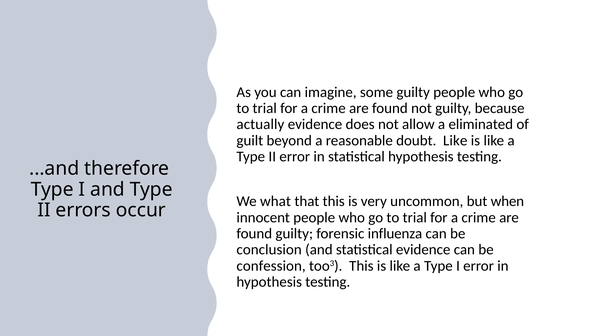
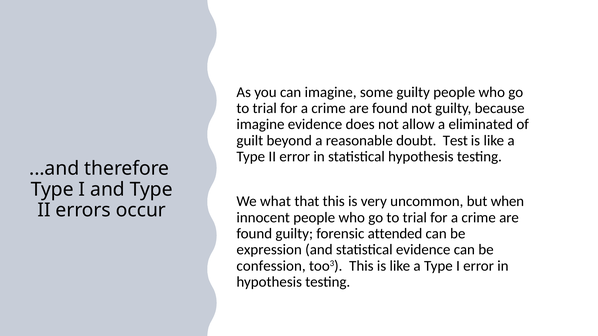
actually: actually -> imagine (260, 125)
doubt Like: Like -> Test (455, 141)
influenza: influenza -> attended (395, 234)
conclusion: conclusion -> expression (269, 250)
